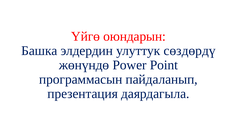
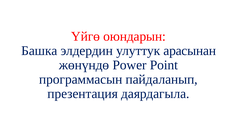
сөздөрдү: сөздөрдү -> арасынан (190, 51)
